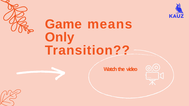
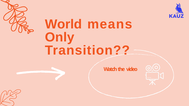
Game: Game -> World (63, 24)
